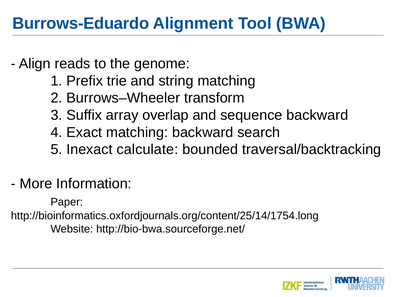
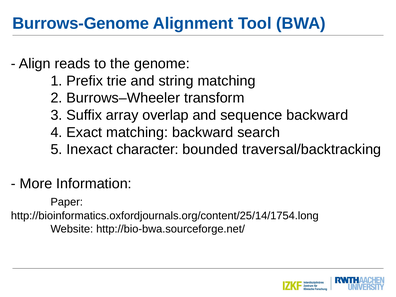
Burrows-Eduardo: Burrows-Eduardo -> Burrows-Genome (81, 23)
calculate: calculate -> character (148, 149)
